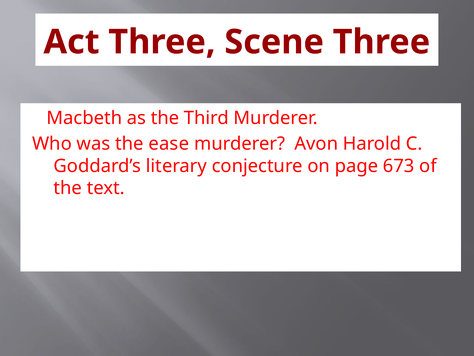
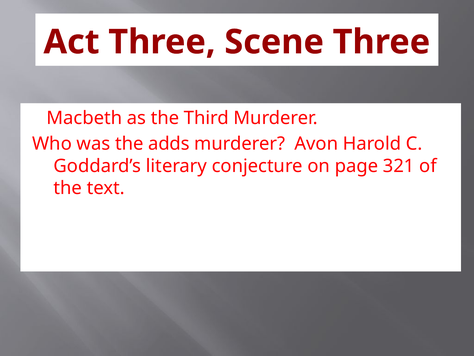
ease: ease -> adds (169, 144)
673: 673 -> 321 (399, 166)
